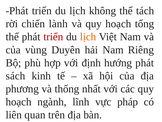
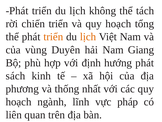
chiến lành: lành -> triển (58, 24)
triển colour: red -> orange (53, 37)
Riêng: Riêng -> Giang (141, 50)
